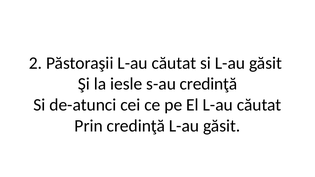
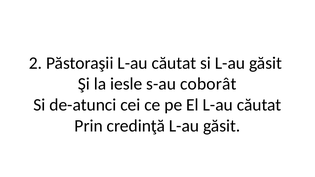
s-au credinţă: credinţă -> coborât (208, 84)
